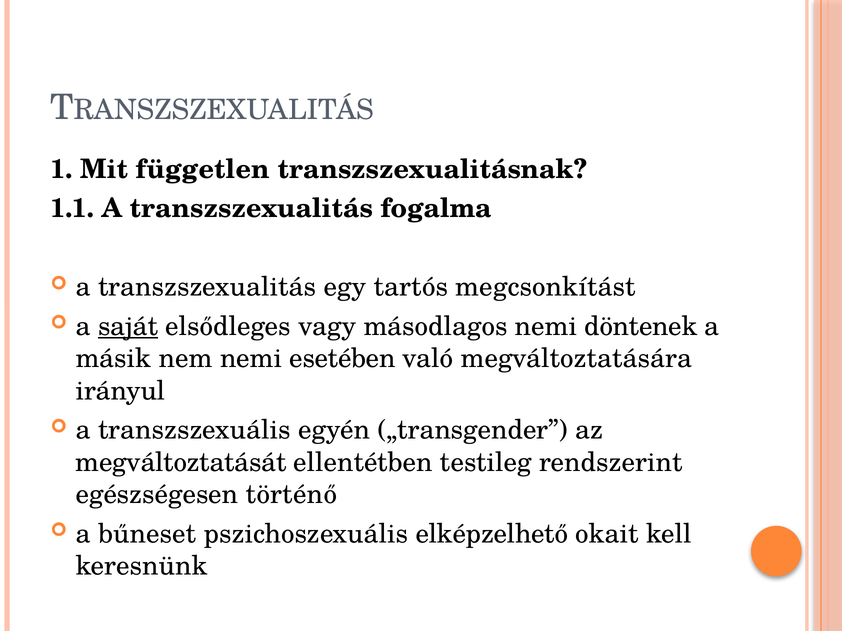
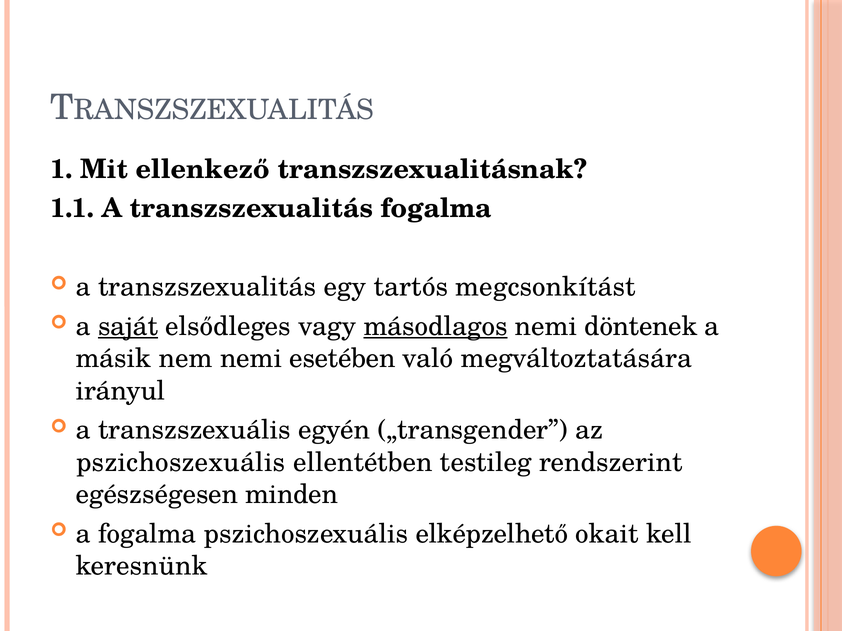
független: független -> ellenkező (203, 170)
másodlagos underline: none -> present (436, 327)
megváltoztatását: megváltoztatását -> pszichoszexuális (181, 463)
történő: történő -> minden (292, 495)
a bűneset: bűneset -> fogalma (147, 534)
